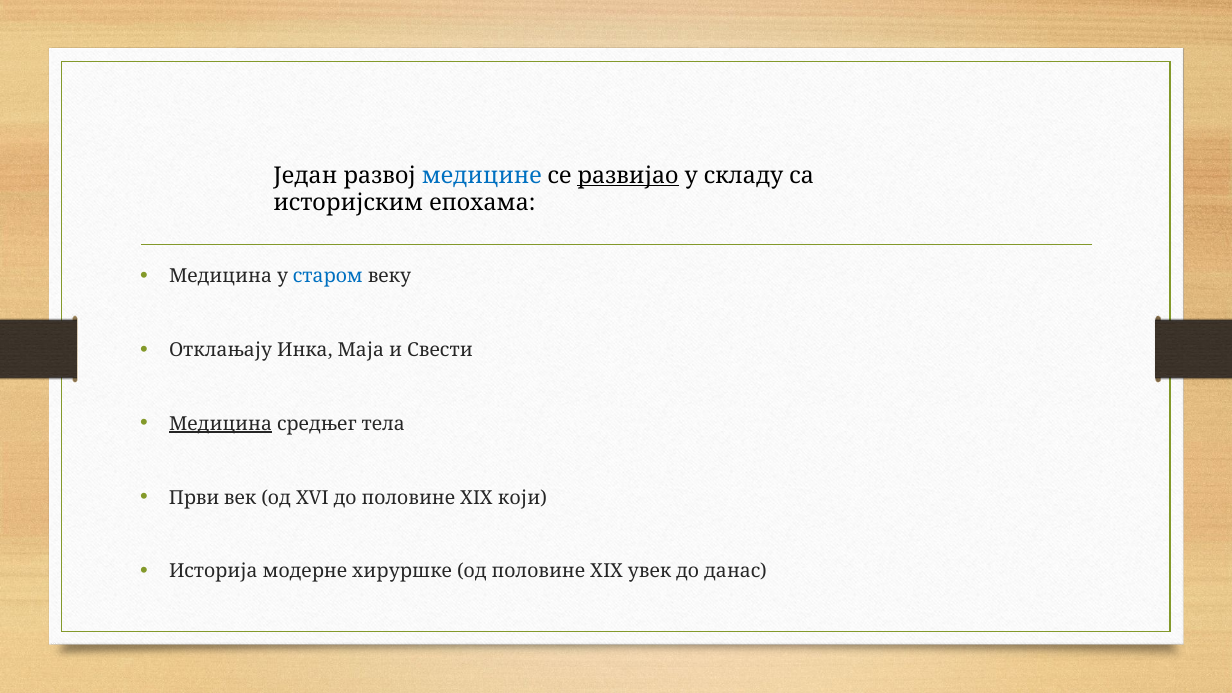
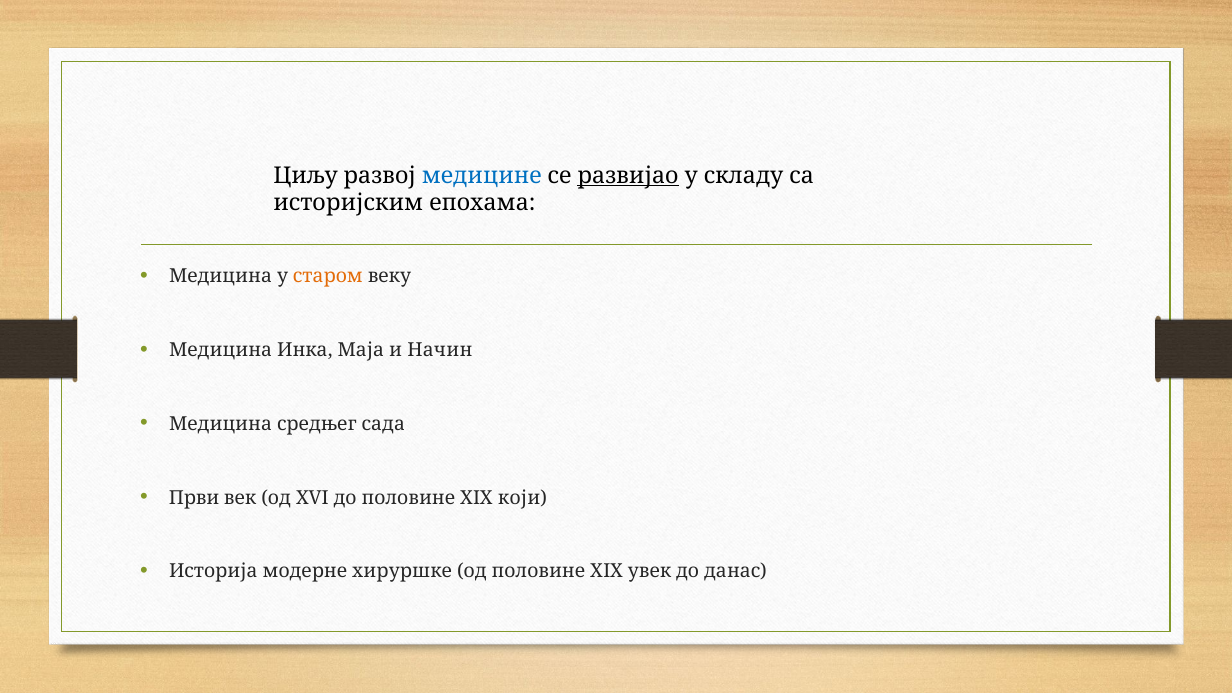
Један: Један -> Циљу (306, 176)
старом colour: blue -> orange (328, 276)
Отклањају: Отклањају -> Медицинa (221, 350)
Свести: Свести -> Начин (440, 350)
Медицина underline: present -> none (221, 424)
тела: тела -> сада (383, 424)
